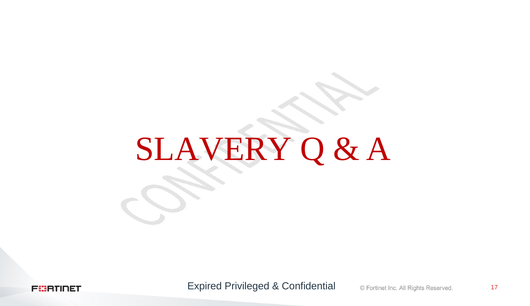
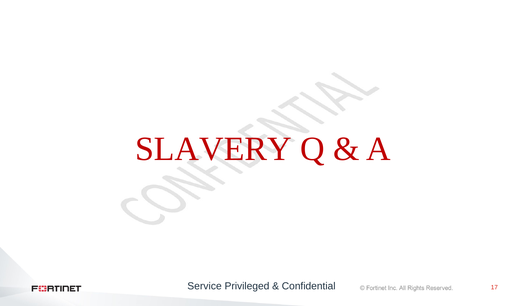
Expired: Expired -> Service (205, 286)
